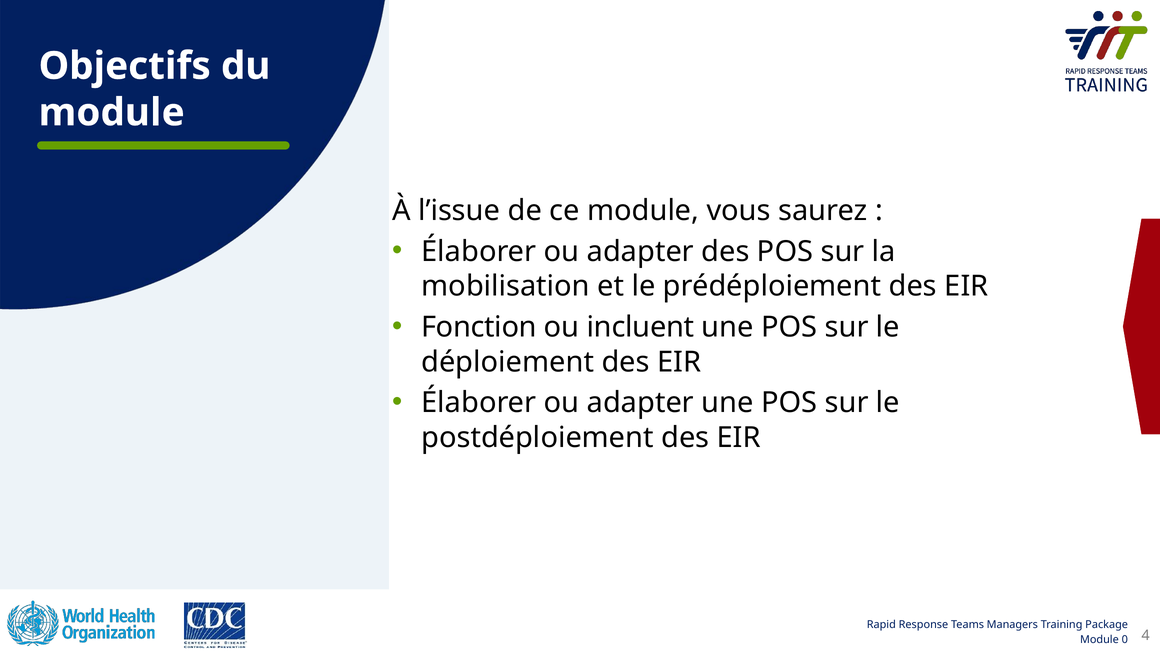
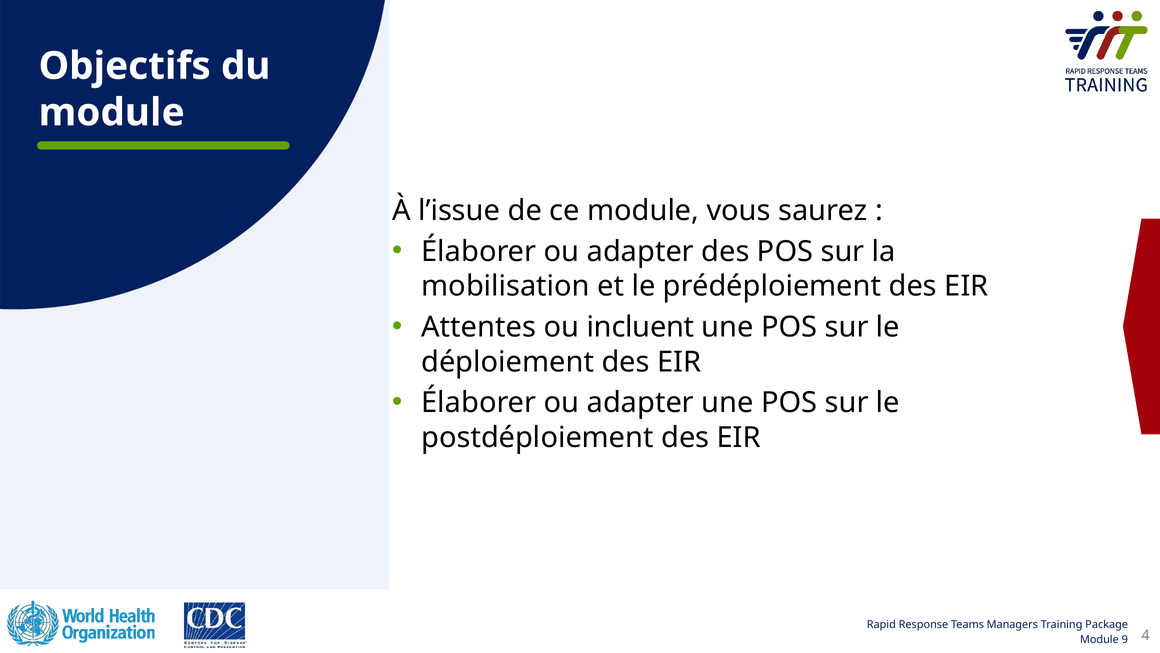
Fonction: Fonction -> Attentes (479, 327)
0: 0 -> 9 (1125, 639)
